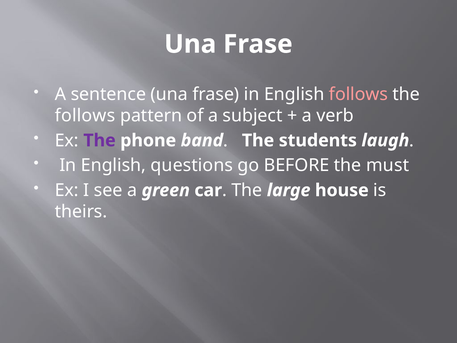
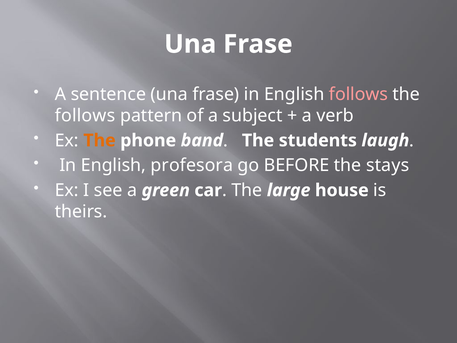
The colour: purple -> orange (100, 140)
questions: questions -> profesora (192, 165)
must: must -> stays (388, 165)
